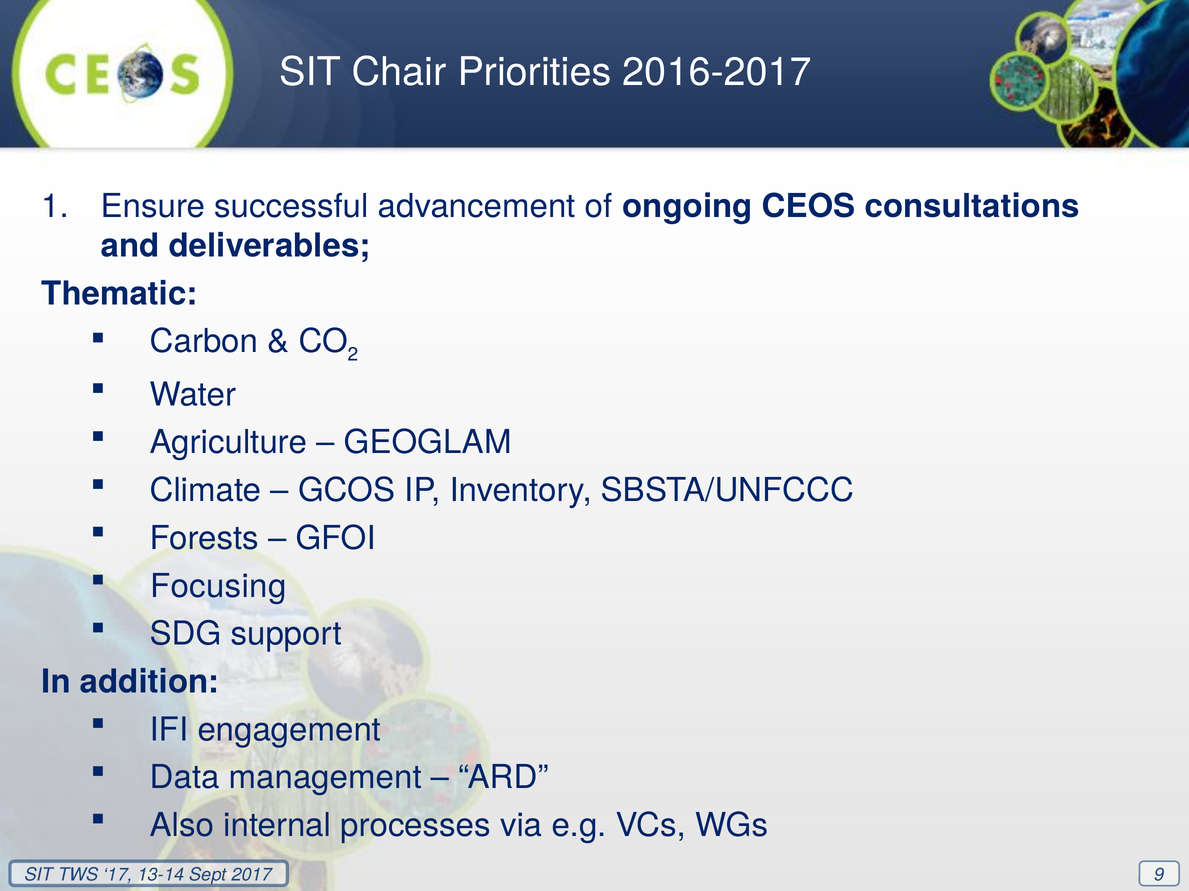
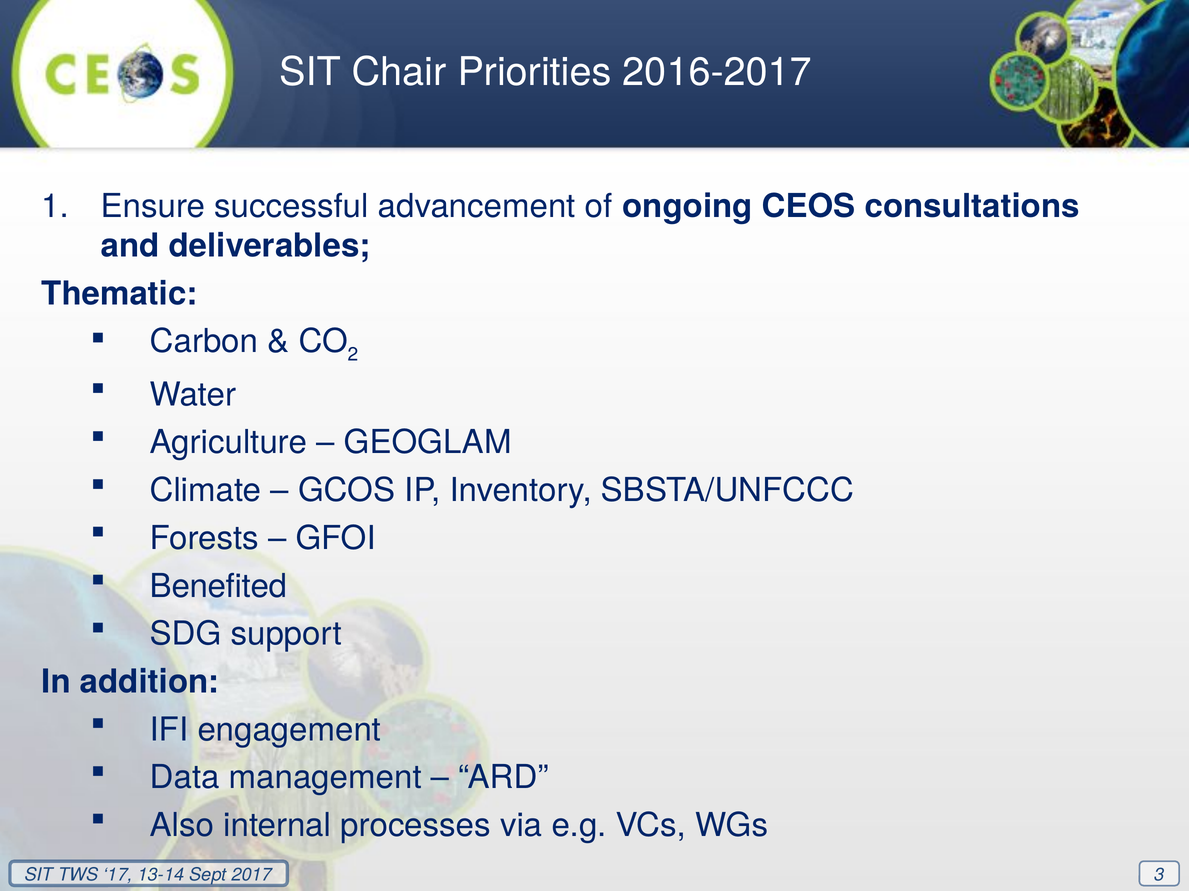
Focusing: Focusing -> Benefited (219, 587)
9: 9 -> 3 (1159, 875)
